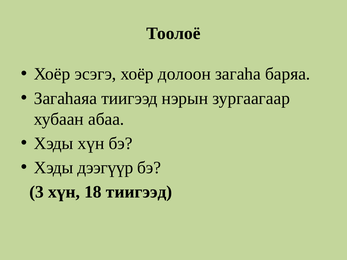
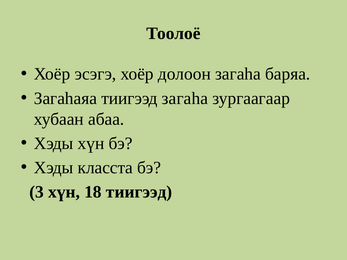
тиигээд нэрын: нэрын -> загаһа (185, 98)
дээгүүр: дээгүүр -> класста (105, 168)
